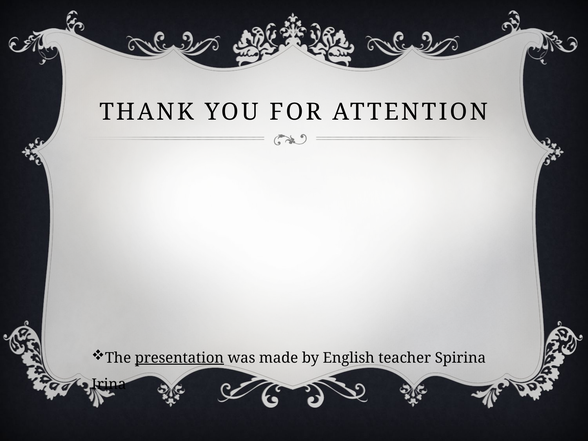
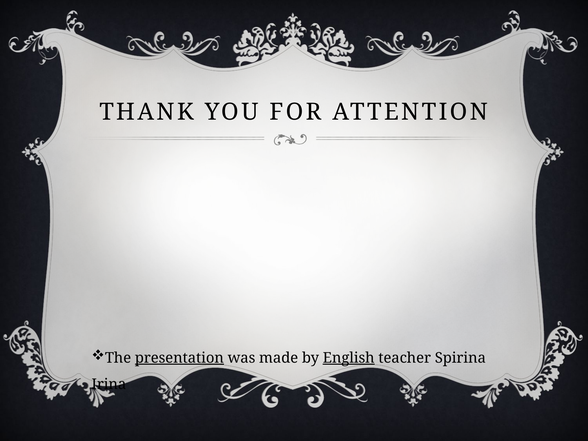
English underline: none -> present (349, 358)
